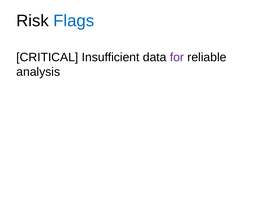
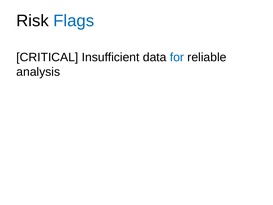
for colour: purple -> blue (177, 57)
